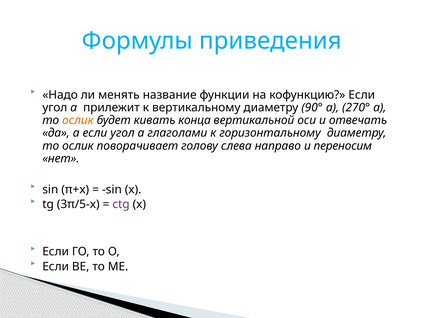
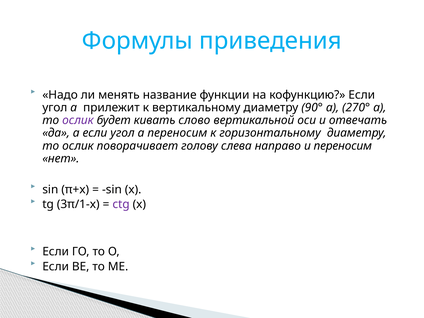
ослик colour: orange -> purple (78, 120)
конца: конца -> слово (194, 120)
а глаголами: глаголами -> переносим (177, 133)
3π/5-x: 3π/5-x -> 3π/1-x (78, 204)
